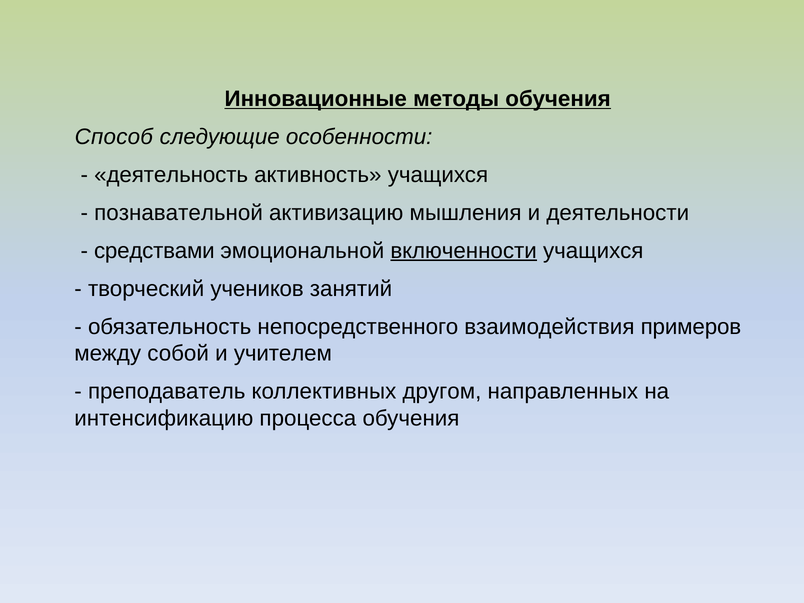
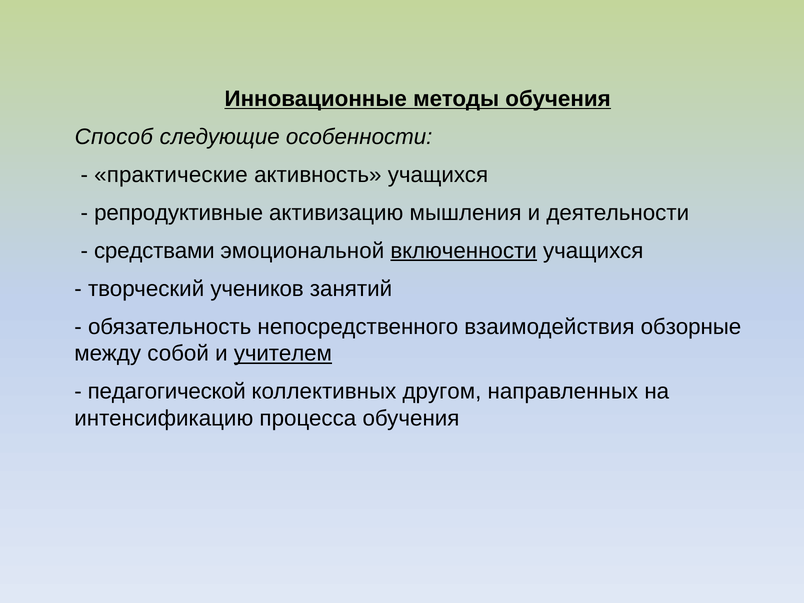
деятельность: деятельность -> практические (171, 175)
познавательной: познавательной -> репродуктивные (179, 213)
примеров: примеров -> обзорные (691, 327)
учителем underline: none -> present (283, 353)
преподаватель: преподаватель -> педагогической (167, 391)
